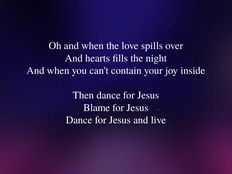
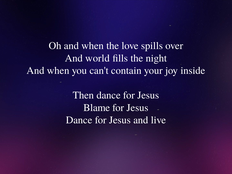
hearts: hearts -> world (98, 58)
